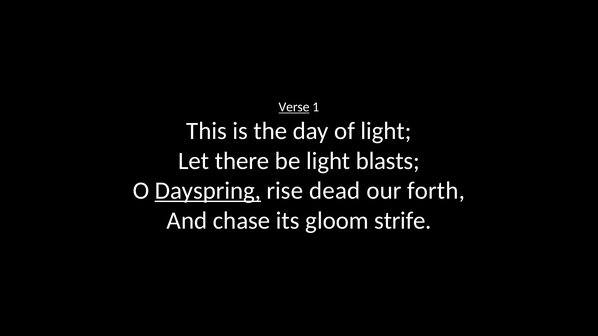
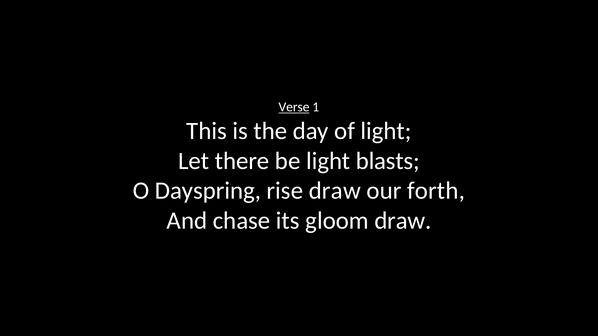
Dayspring underline: present -> none (208, 191)
rise dead: dead -> draw (335, 191)
gloom strife: strife -> draw (403, 221)
